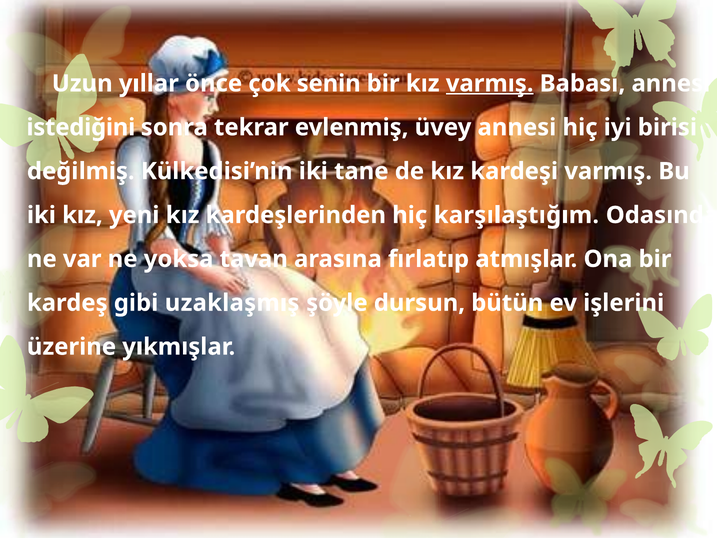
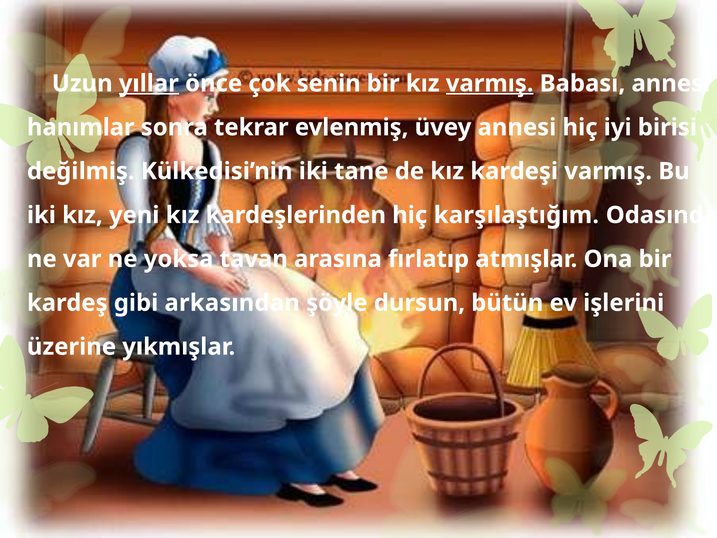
yıllar underline: none -> present (149, 83)
istediğini: istediğini -> hanımlar (81, 127)
uzaklaşmış: uzaklaşmış -> arkasından (232, 303)
